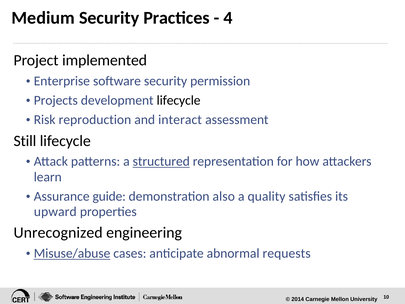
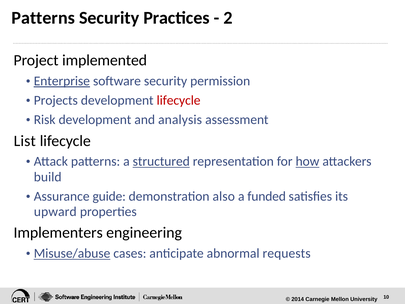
Medium: Medium -> Patterns (43, 18)
4: 4 -> 2 (228, 18)
Enterprise underline: none -> present (62, 81)
lifecycle colour: black -> red (179, 100)
Risk reproduction: reproduction -> development (95, 120)
interact: interact -> analysis (180, 120)
Still: Still -> List (25, 141)
how underline: none -> present (307, 161)
learn: learn -> build (48, 177)
quality: quality -> funded (267, 196)
Unrecognized: Unrecognized -> Implementers (58, 233)
